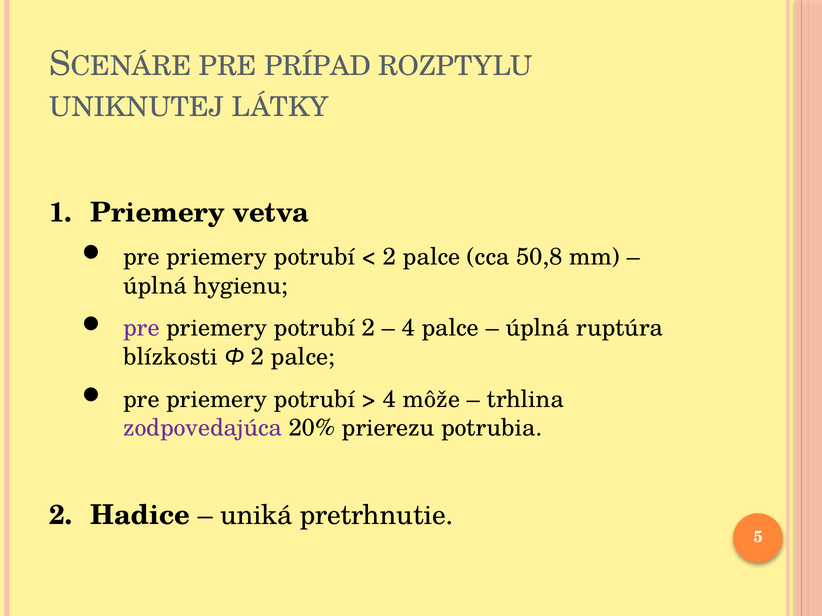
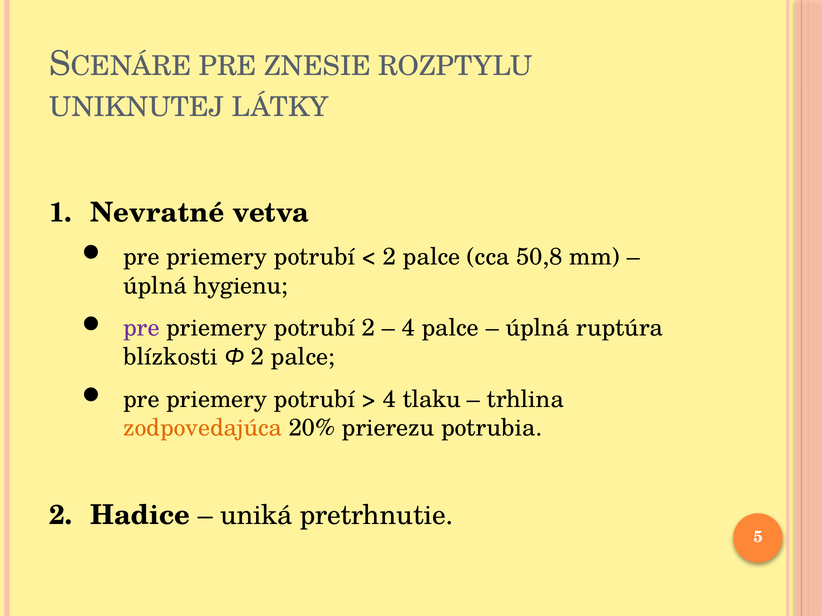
PRÍPAD: PRÍPAD -> ZNESIE (318, 66)
Priemery: Priemery -> Nevratné (158, 213)
môže: môže -> tlaku (432, 400)
zodpovedajúca colour: purple -> orange (203, 428)
